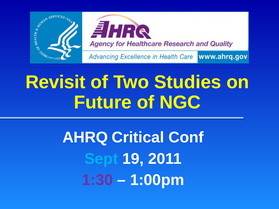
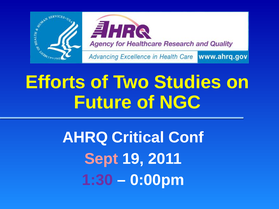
Revisit: Revisit -> Efforts (55, 82)
Sept colour: light blue -> pink (101, 159)
1:00pm: 1:00pm -> 0:00pm (157, 180)
